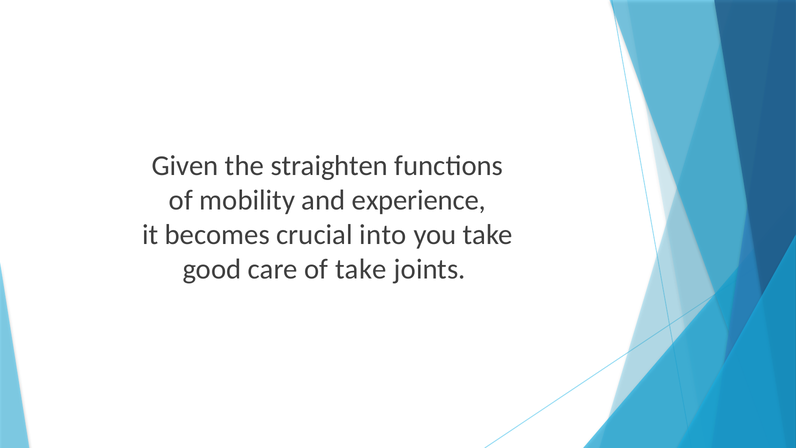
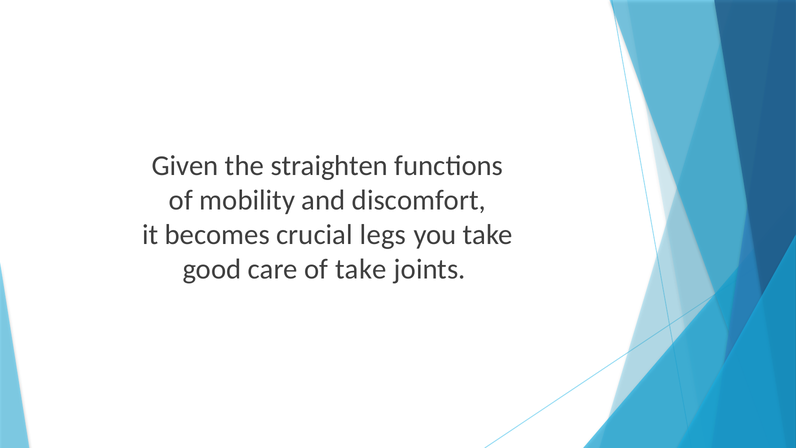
experience: experience -> discomfort (419, 200)
into: into -> legs (383, 235)
